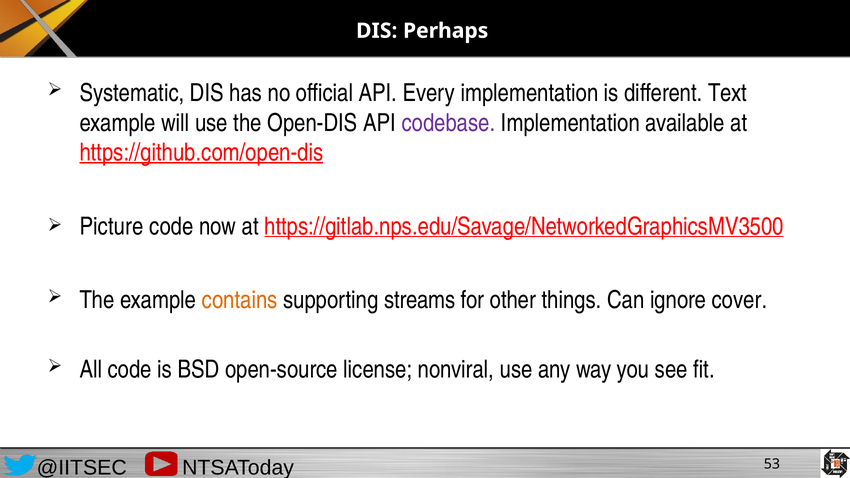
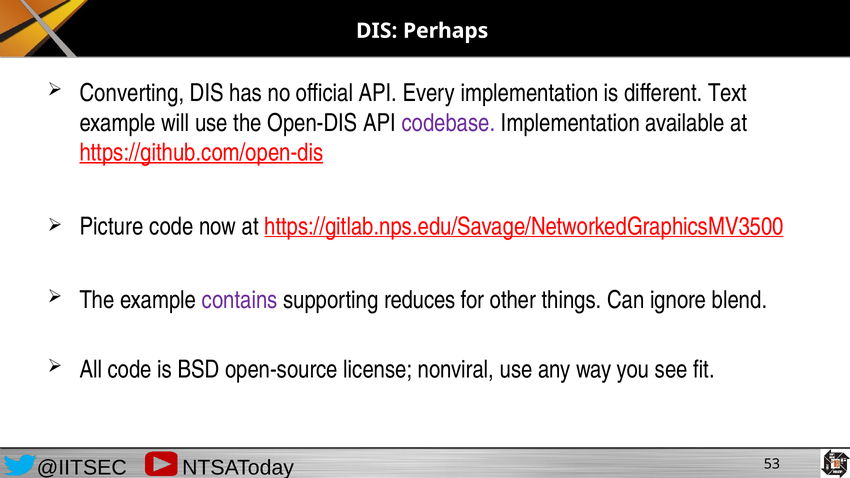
Systematic: Systematic -> Converting (132, 93)
contains colour: orange -> purple (240, 300)
streams: streams -> reduces (420, 300)
cover: cover -> blend (739, 300)
